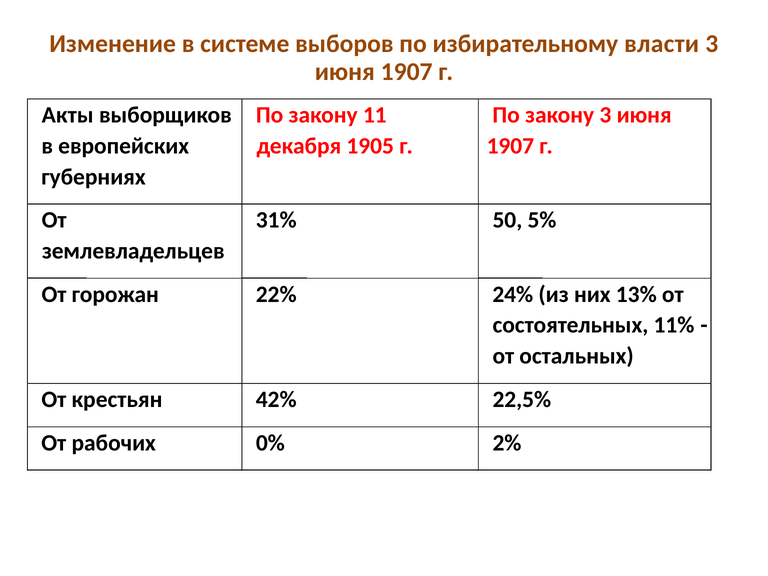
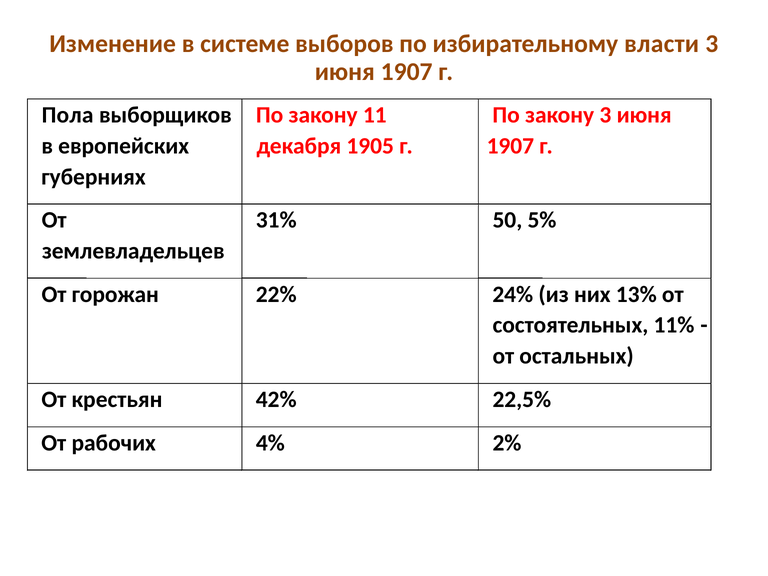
Акты: Акты -> Пола (68, 115)
0%: 0% -> 4% (270, 443)
